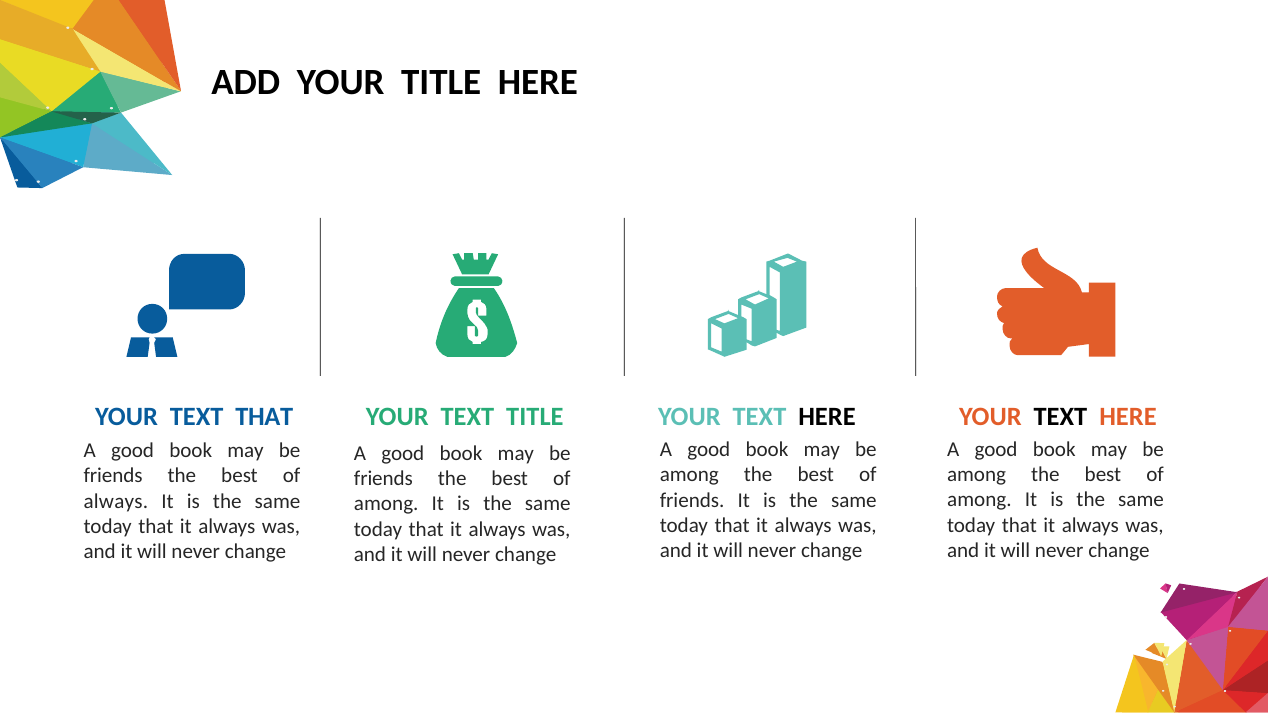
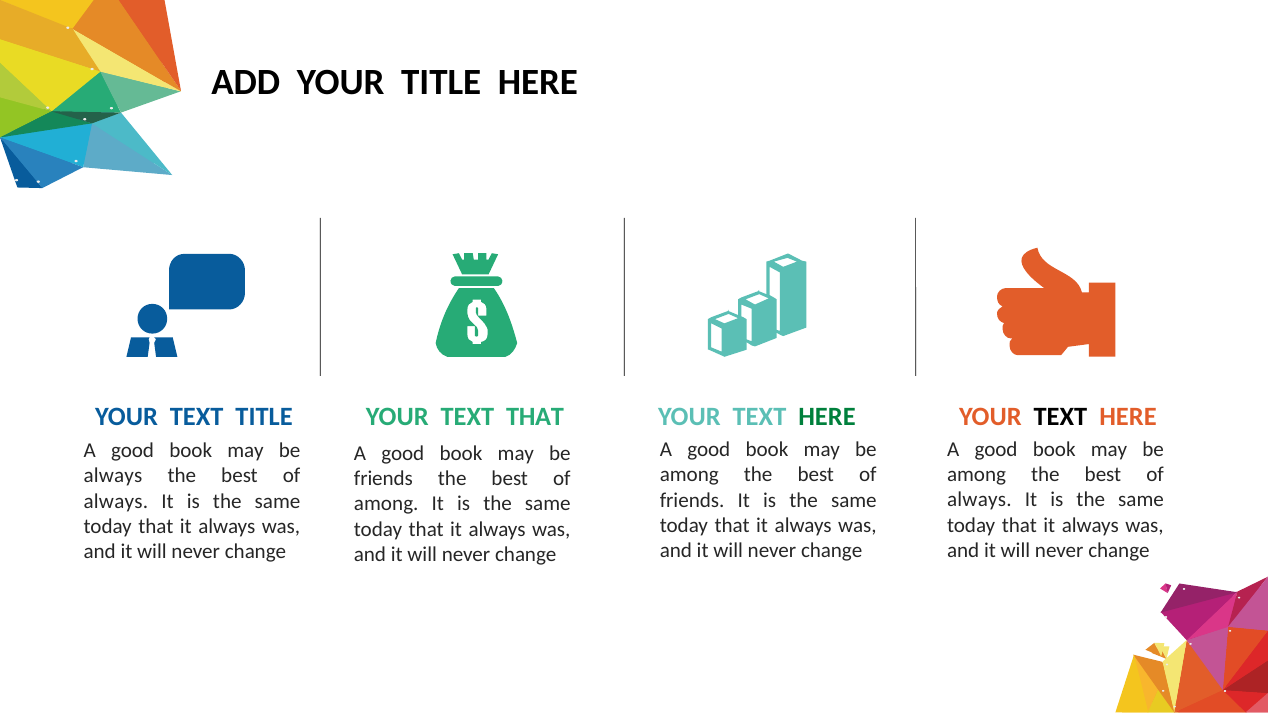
TEXT THAT: THAT -> TITLE (264, 417)
TEXT TITLE: TITLE -> THAT (535, 417)
HERE colour: black -> green (827, 417)
friends: friends -> always (113, 476)
among: among -> always (979, 500)
